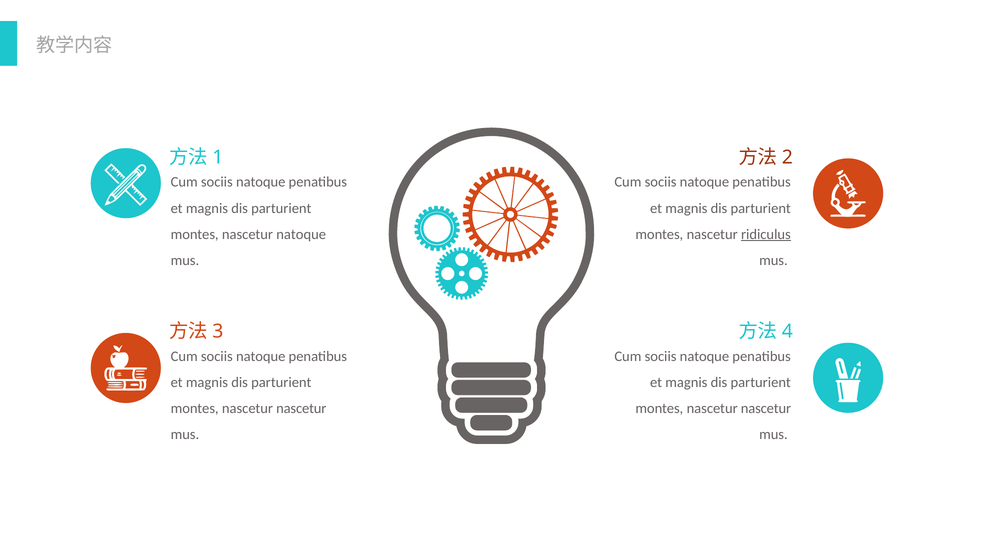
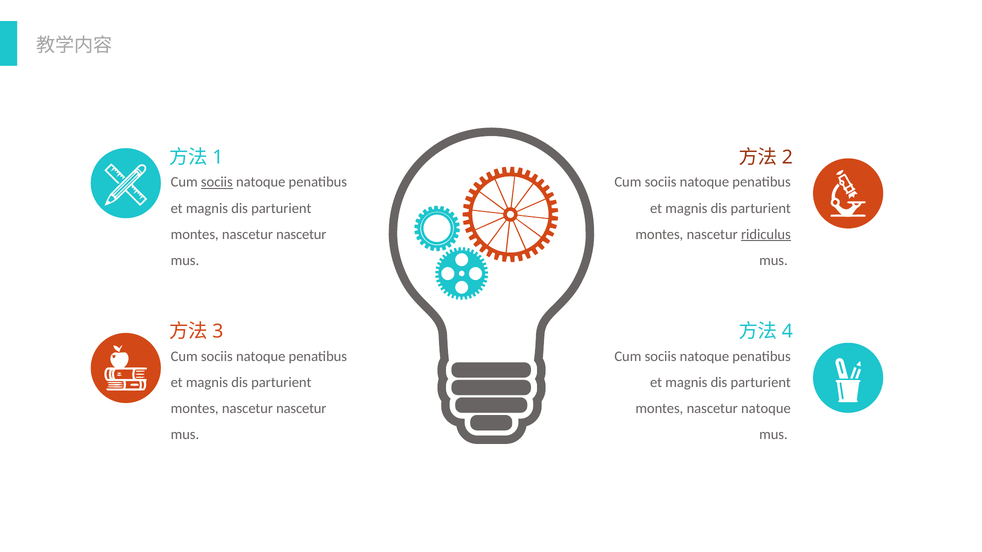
sociis underline: none -> present (217, 182)
natoque: natoque -> nascetur (301, 235)
nascetur: nascetur -> natoque (766, 409)
